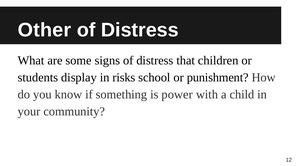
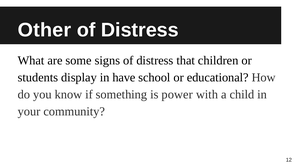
risks: risks -> have (124, 78)
punishment: punishment -> educational (218, 78)
